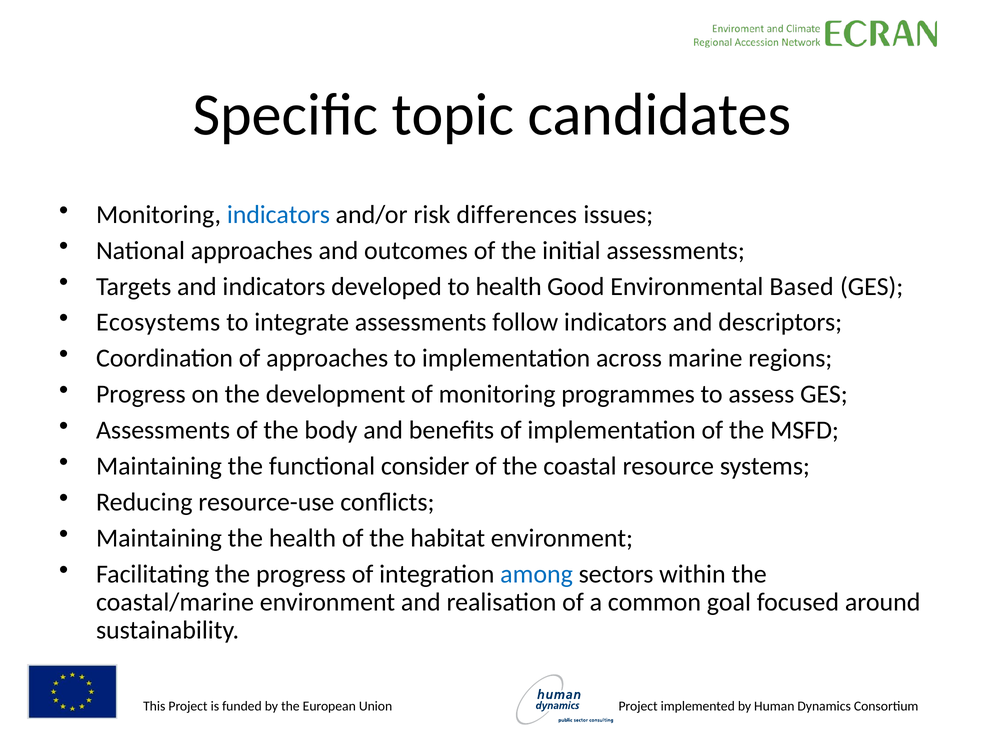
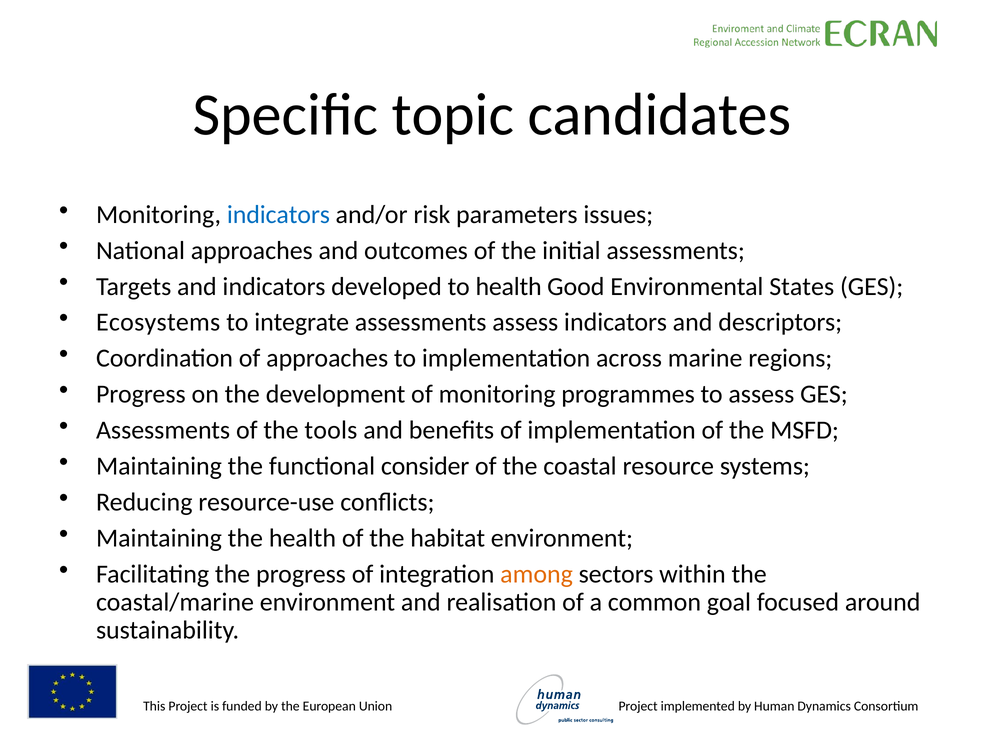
differences: differences -> parameters (517, 214)
Based: Based -> States (802, 286)
assessments follow: follow -> assess (525, 322)
body: body -> tools (331, 430)
among colour: blue -> orange (537, 574)
